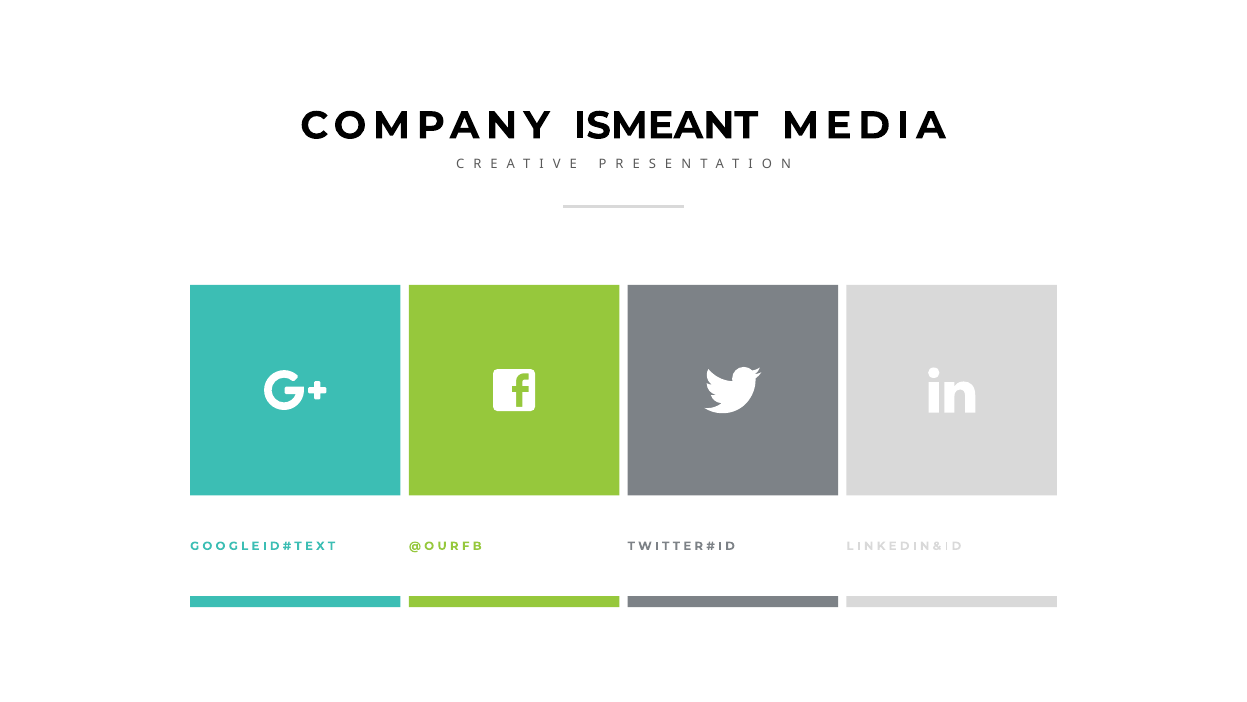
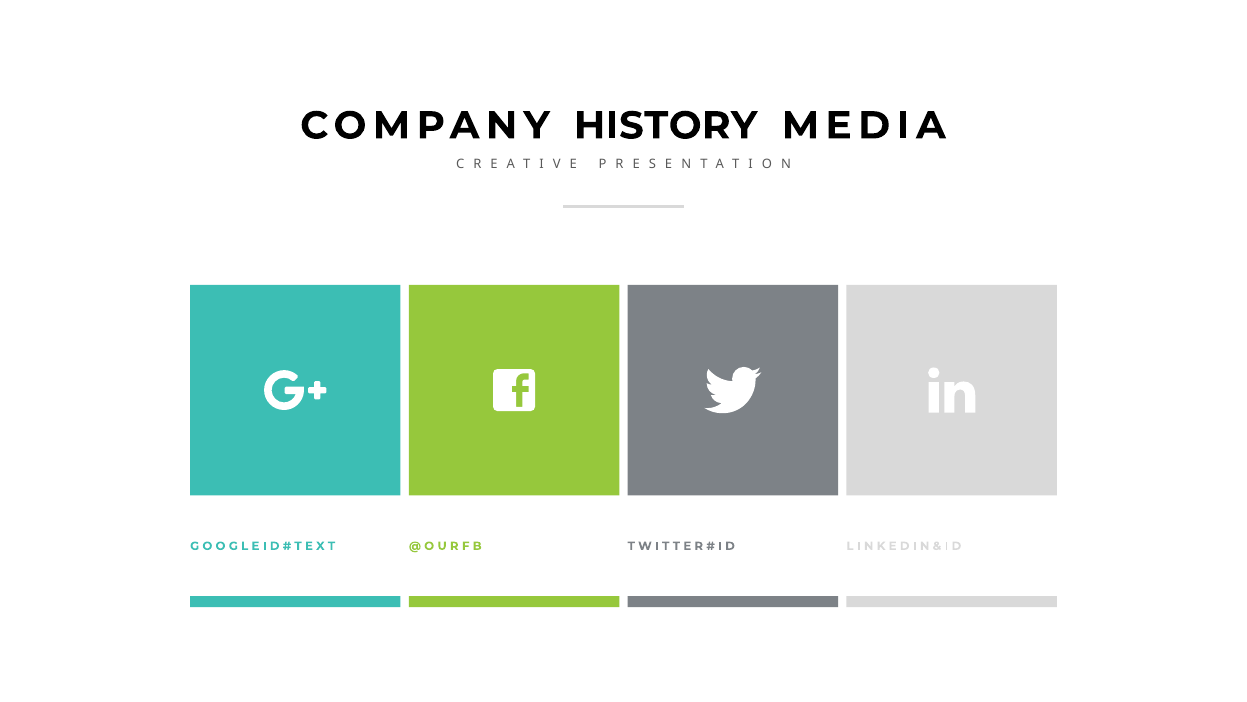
ISMEANT: ISMEANT -> HISTORY (666, 126)
